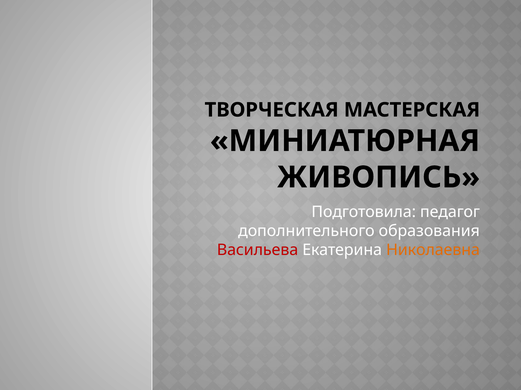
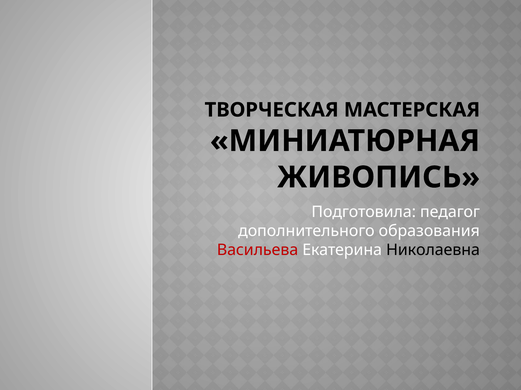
Николаевна colour: orange -> black (433, 251)
